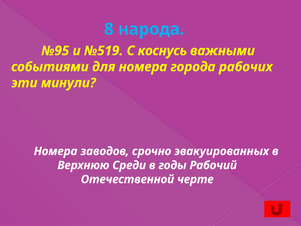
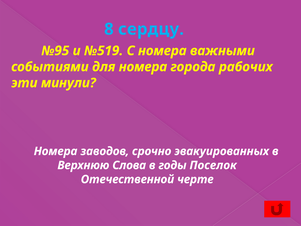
народа: народа -> сердцу (151, 29)
С коснусь: коснусь -> номера (162, 51)
Среди: Среди -> Слова (129, 165)
Рабочий: Рабочий -> Поселок (213, 165)
